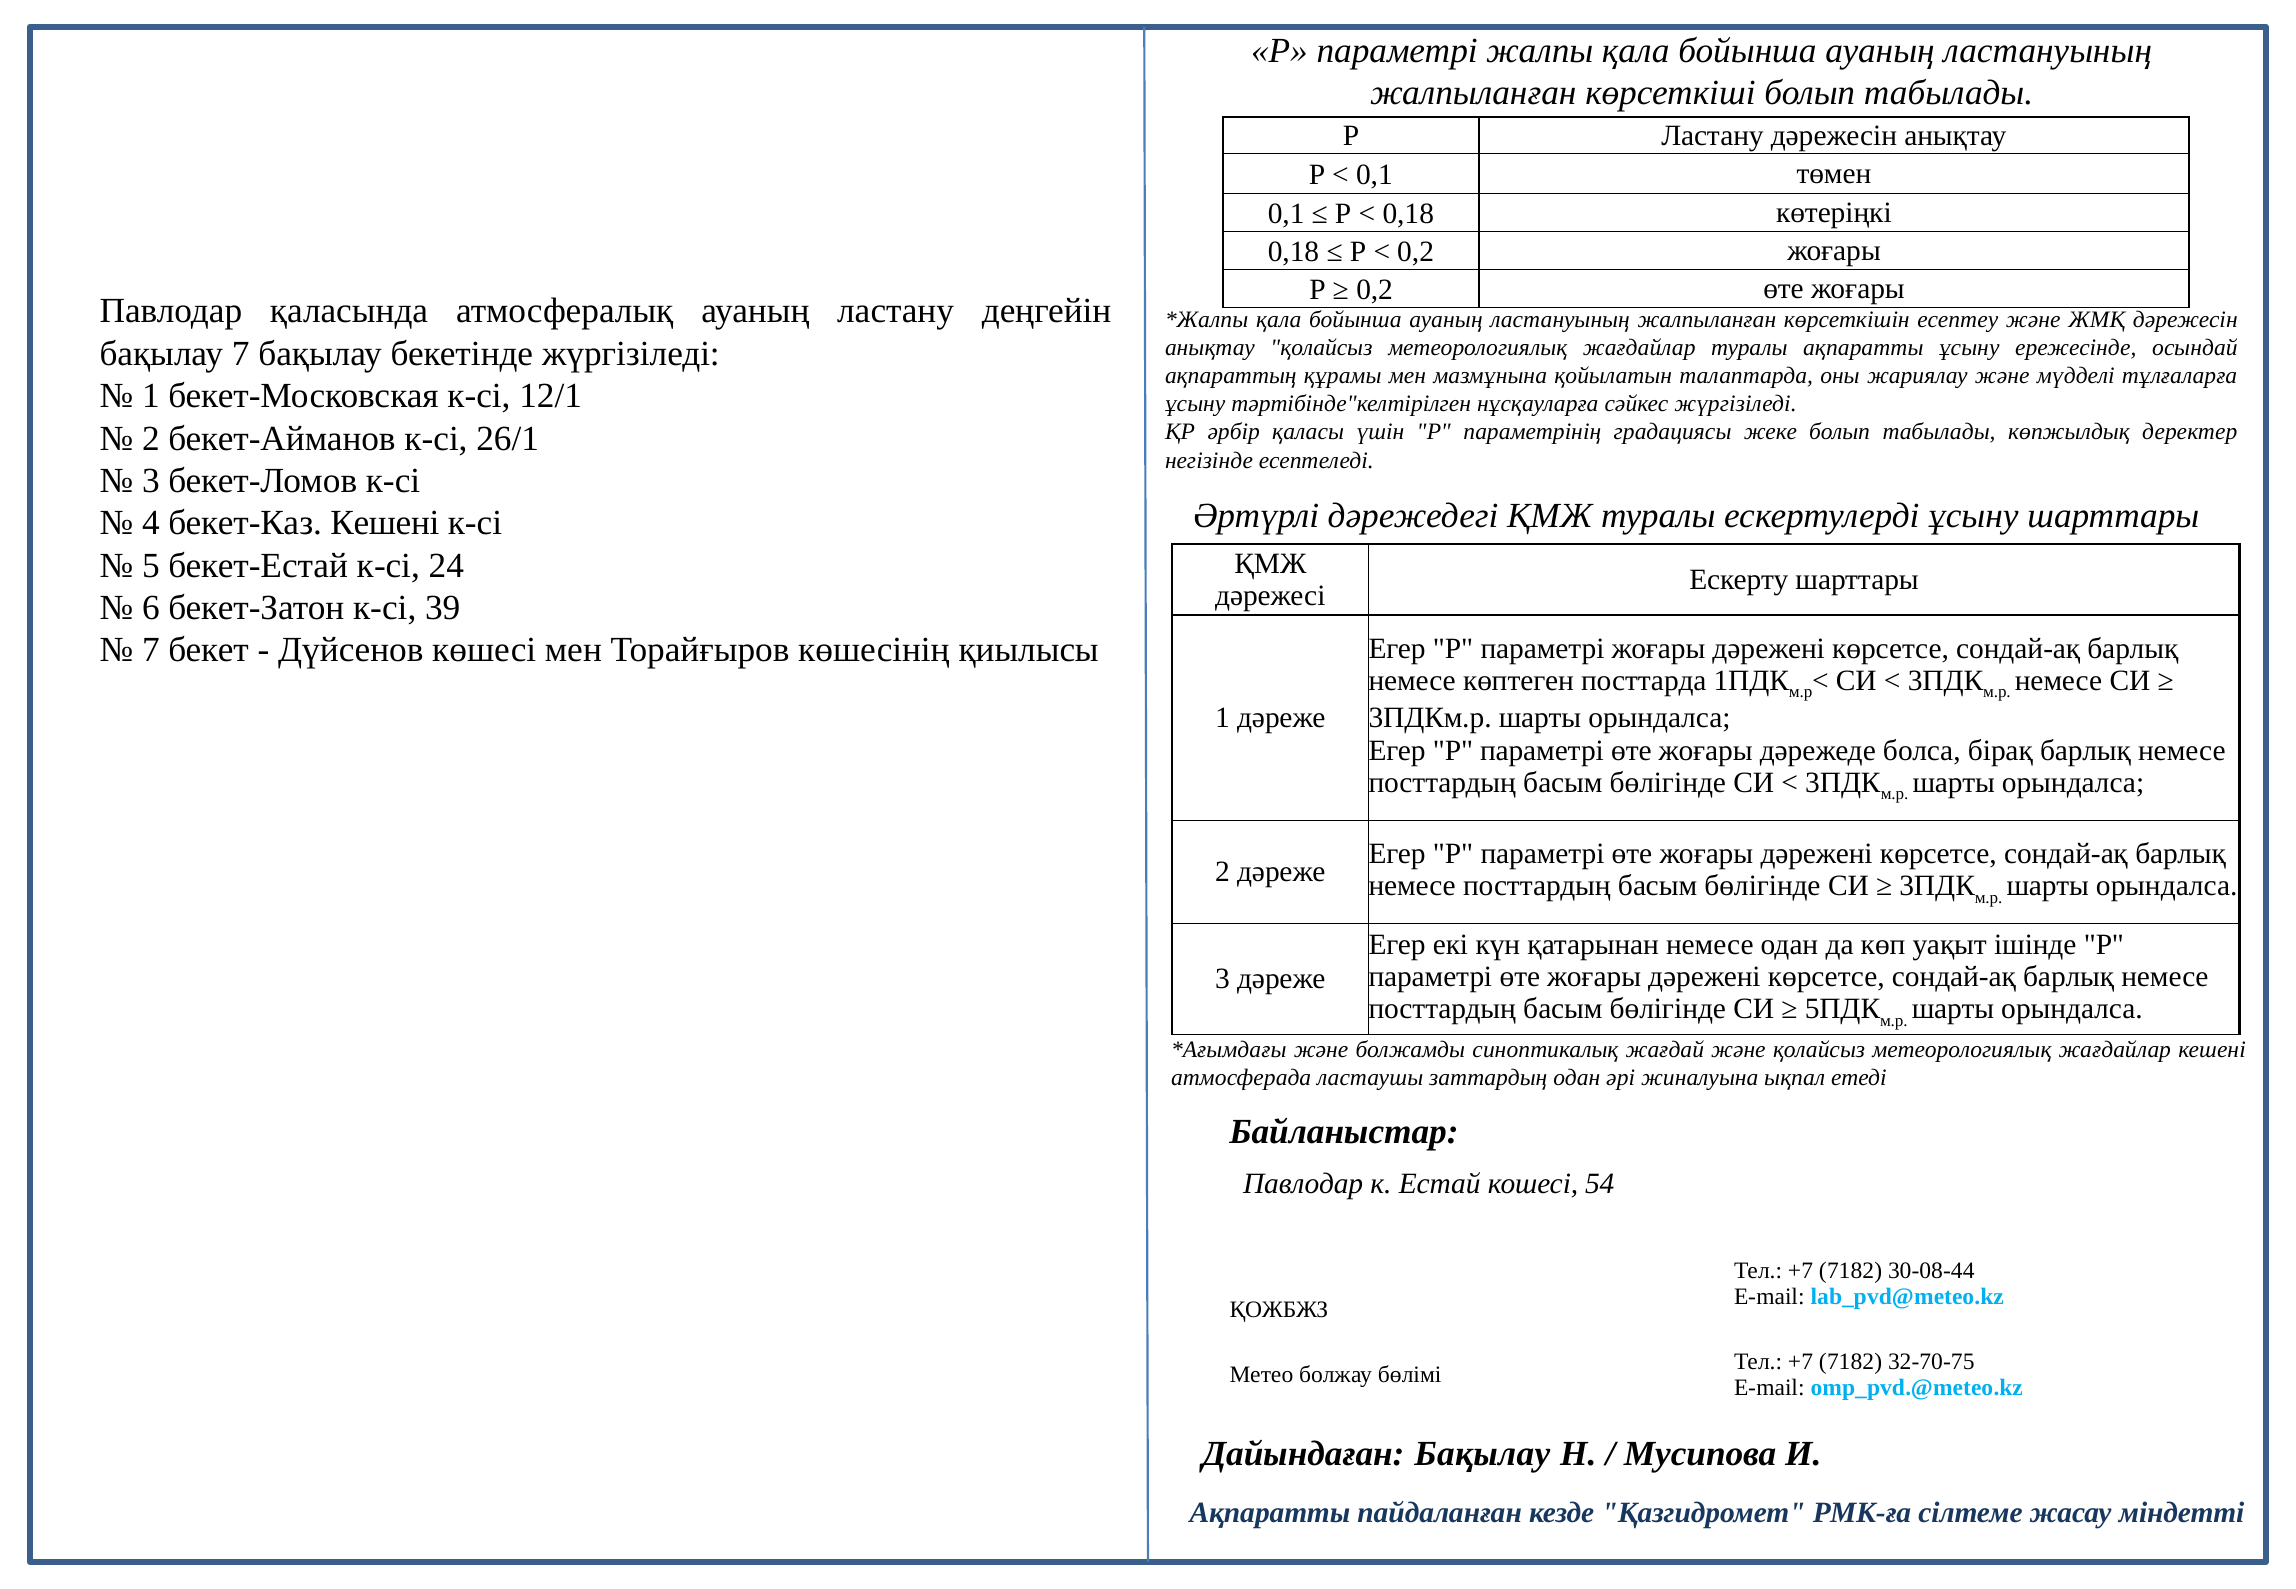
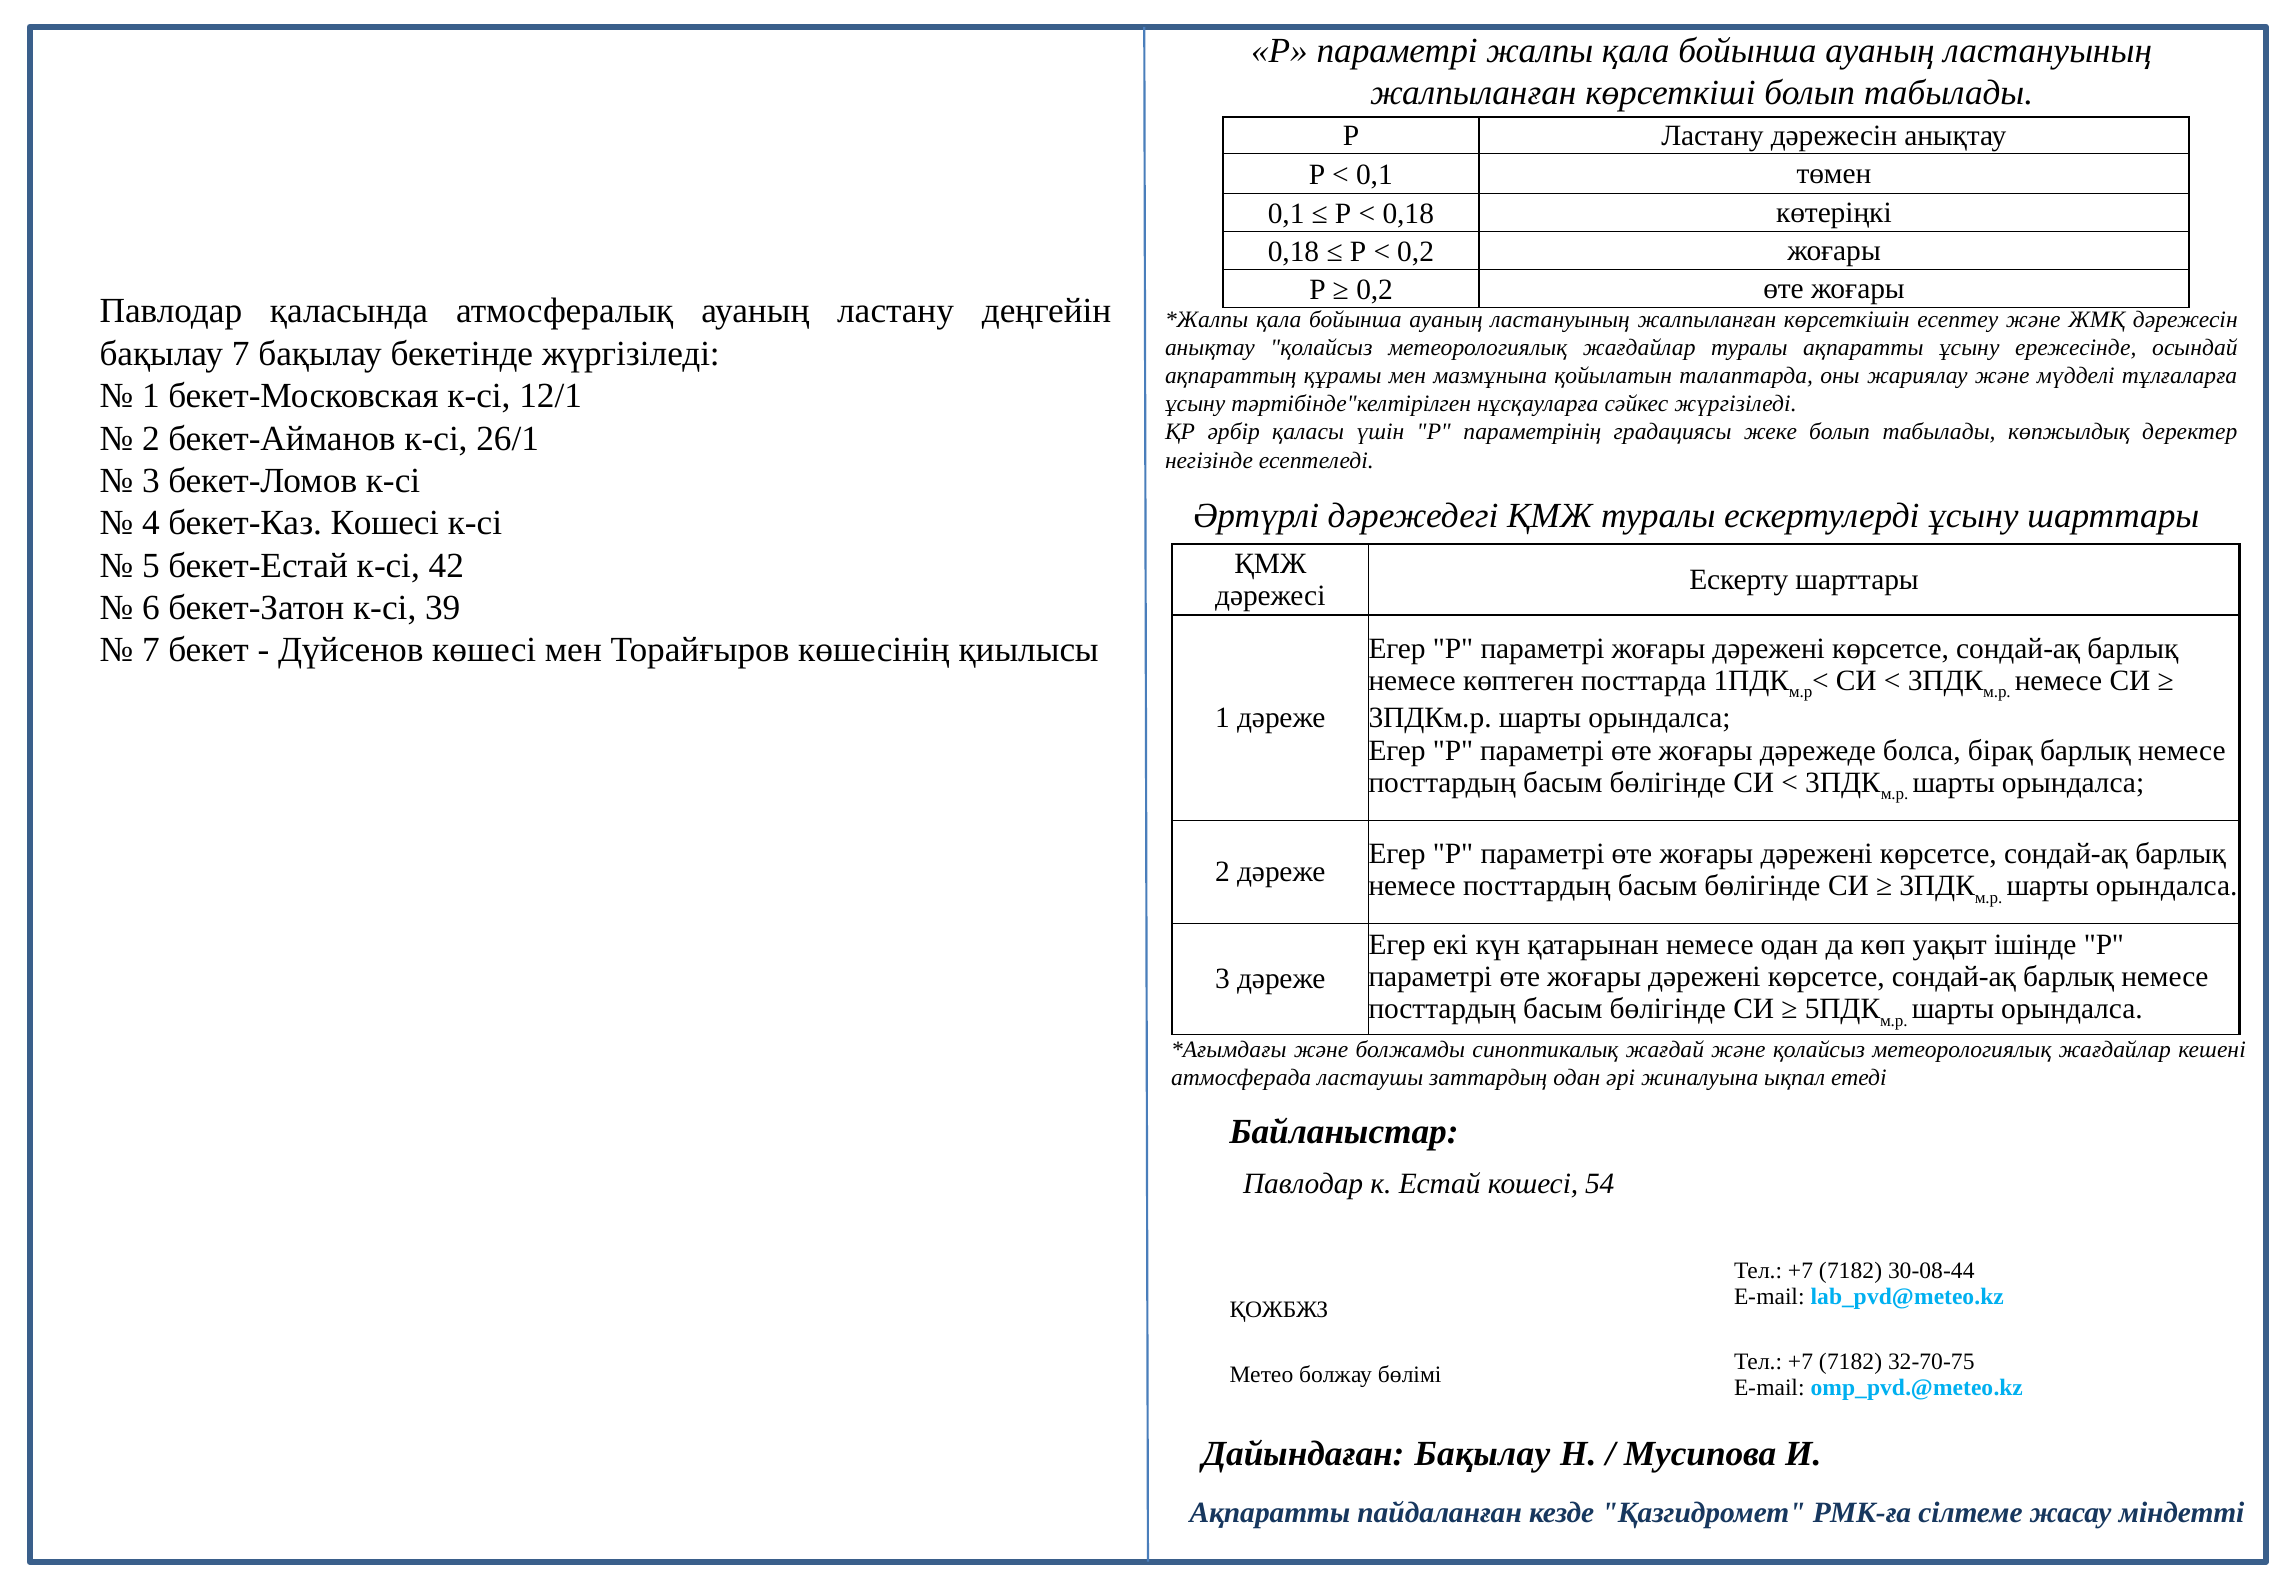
бекет-Каз Кешені: Кешені -> Кошесi (385, 523)
24: 24 -> 42 (446, 566)
